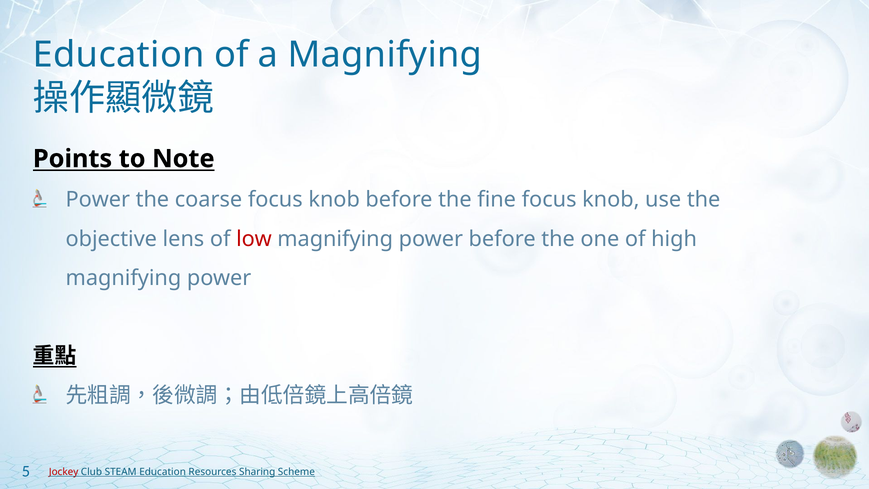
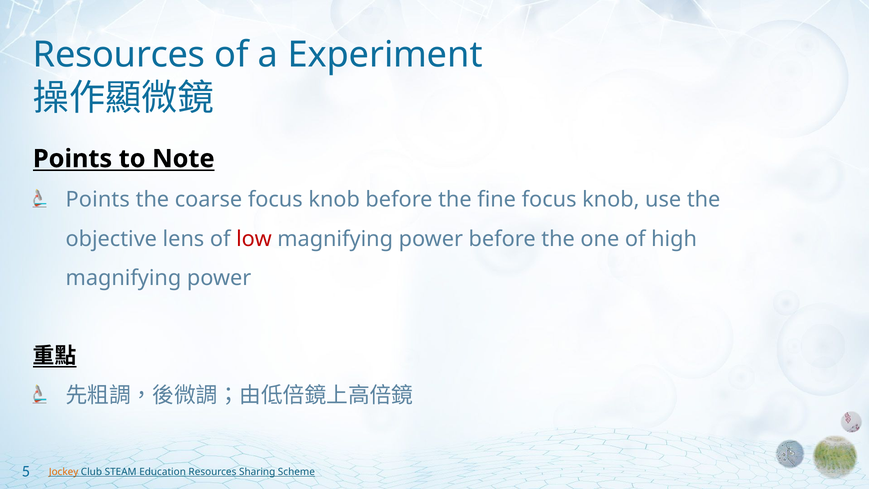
Education: Education -> Resources (119, 55)
a Magnifying: Magnifying -> Experiment (385, 55)
Power: Power -> Points (98, 200)
Jockey colour: red -> orange (64, 472)
